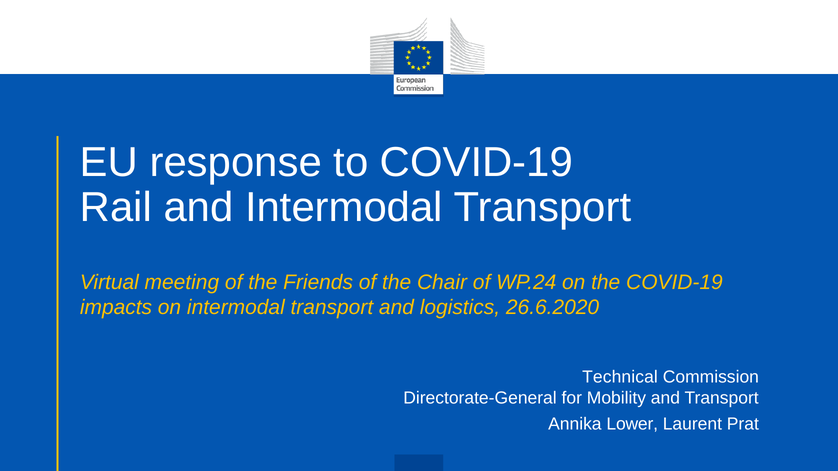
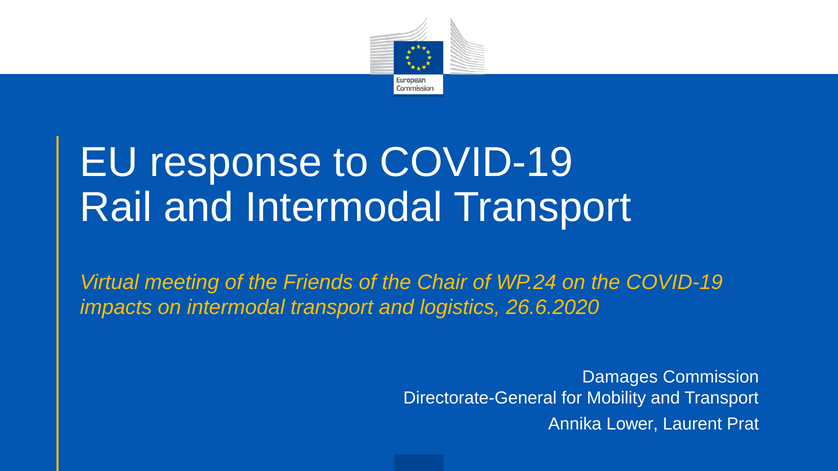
Technical: Technical -> Damages (620, 377)
